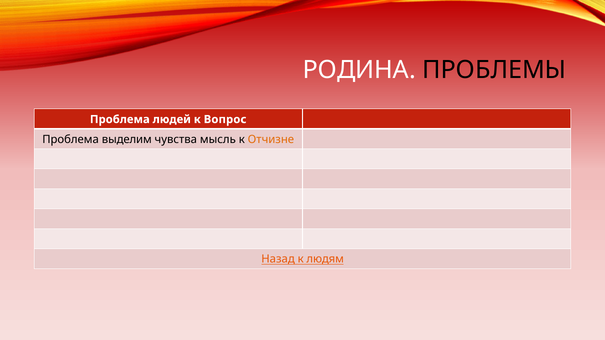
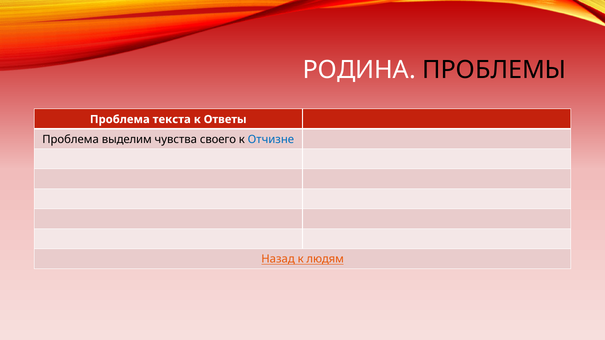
людей: людей -> текста (172, 119)
Вопрос: Вопрос -> Ответы (225, 119)
мысль: мысль -> своего (218, 139)
Отчизне colour: orange -> blue (271, 139)
